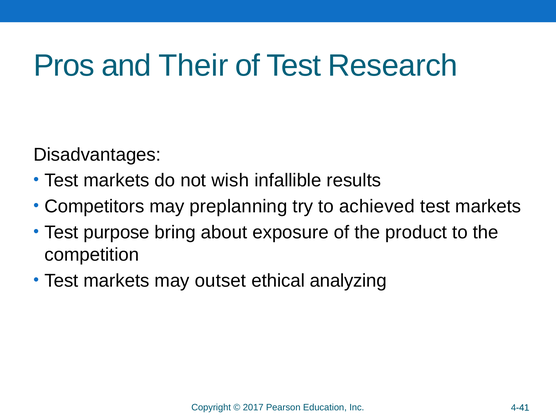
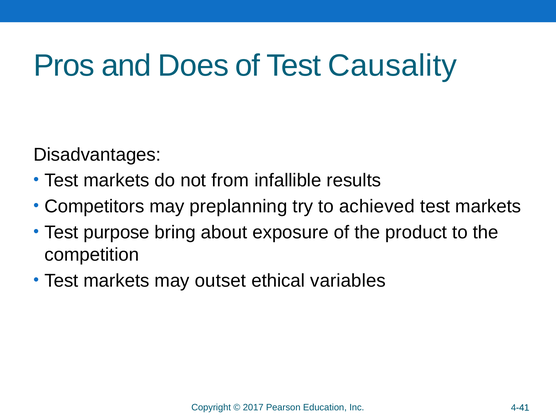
Their: Their -> Does (194, 66)
Research: Research -> Causality (393, 66)
wish: wish -> from (230, 181)
analyzing: analyzing -> variables (348, 281)
